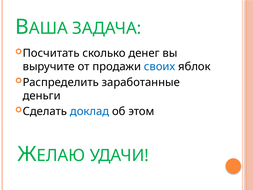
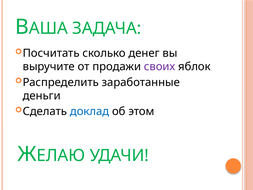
своих colour: blue -> purple (160, 67)
